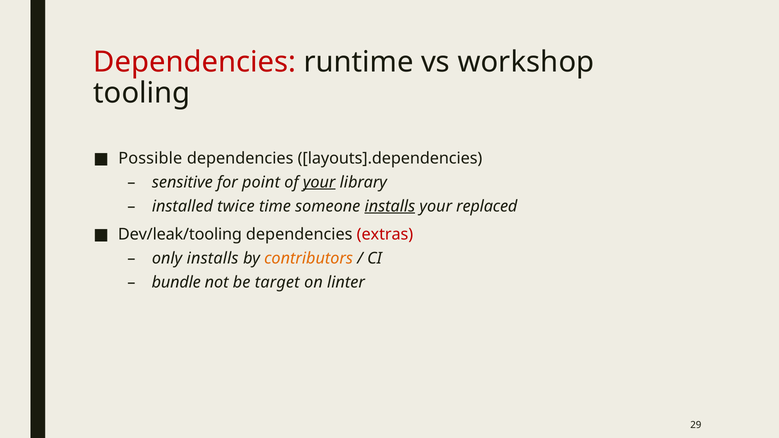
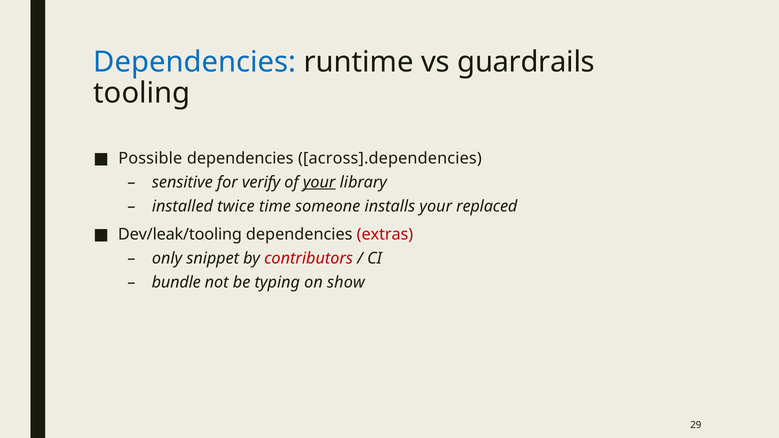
Dependencies colour: red -> blue (195, 62)
workshop: workshop -> guardrails (526, 62)
layouts].dependencies: layouts].dependencies -> across].dependencies (390, 158)
point: point -> verify (261, 182)
installs underline: present -> none (390, 206)
only installs: installs -> snippet (213, 258)
contributors colour: orange -> red (309, 258)
target: target -> typing (277, 282)
linter: linter -> show (346, 282)
